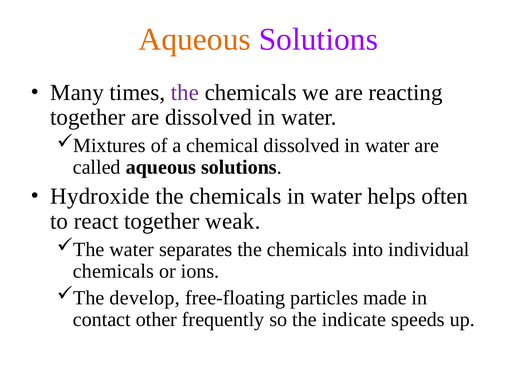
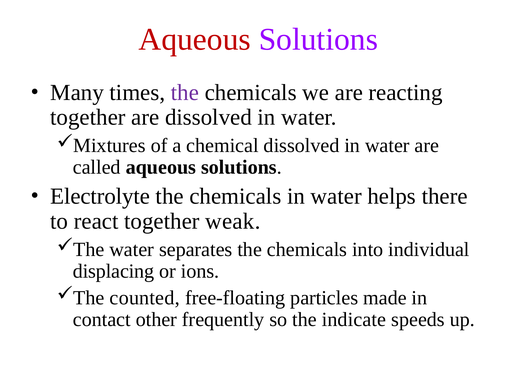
Aqueous colour: orange -> red (195, 40)
Hydroxide: Hydroxide -> Electrolyte (100, 196)
often: often -> there (445, 196)
chemicals: chemicals -> displacing (114, 271)
develop: develop -> counted (145, 298)
